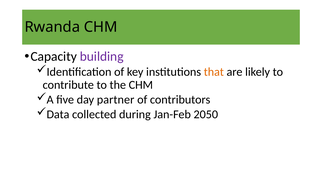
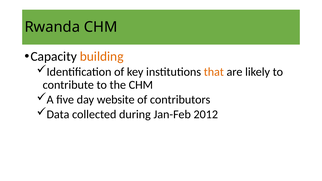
building colour: purple -> orange (102, 57)
partner: partner -> website (116, 100)
2050: 2050 -> 2012 (206, 115)
